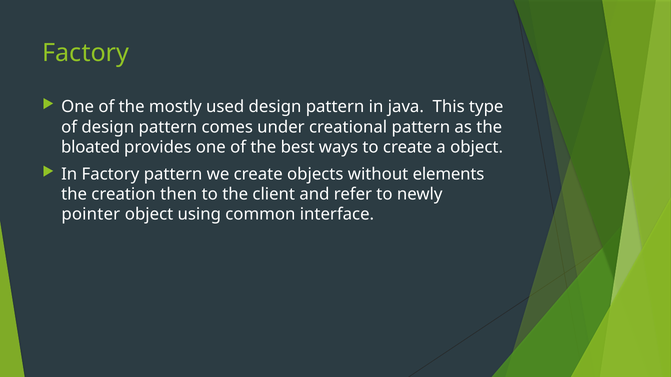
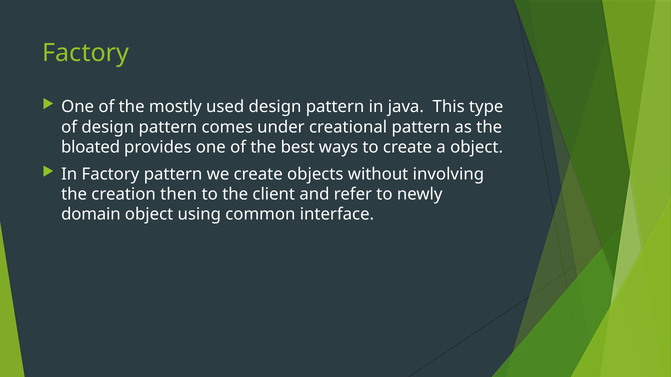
elements: elements -> involving (448, 174)
pointer: pointer -> domain (91, 215)
